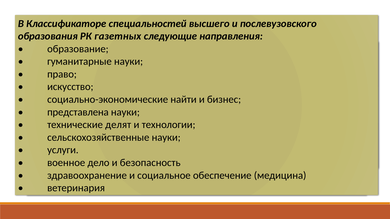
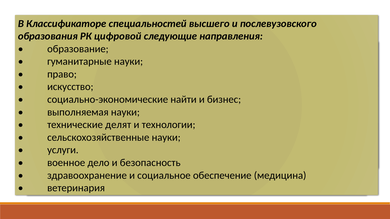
газетных: газетных -> цифровой (118, 36)
представлена: представлена -> выполняемая (78, 112)
